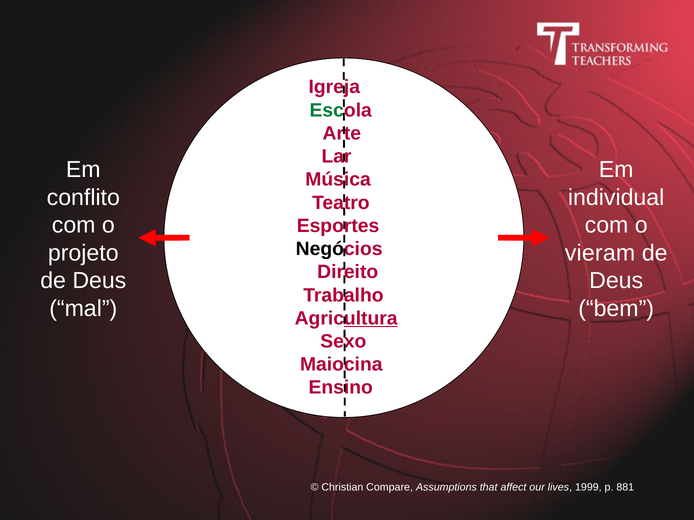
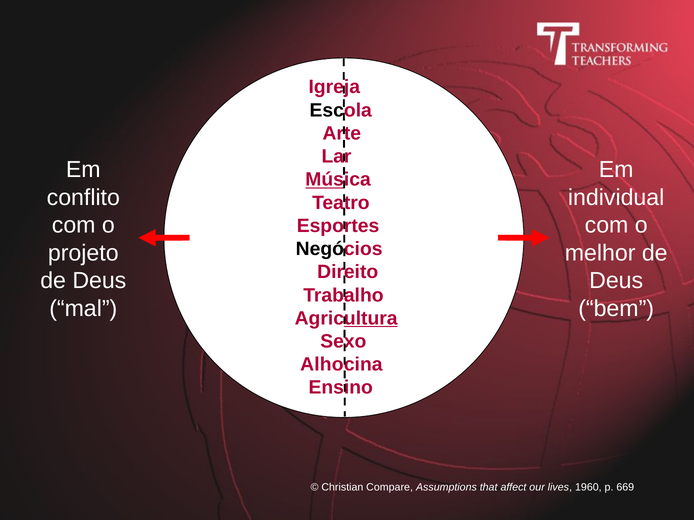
Esc colour: green -> black (327, 110)
Mús underline: none -> present (325, 180)
vieram: vieram -> melhor (600, 253)
Maio: Maio -> Alho (322, 365)
1999: 1999 -> 1960 (588, 488)
881: 881 -> 669 (625, 488)
